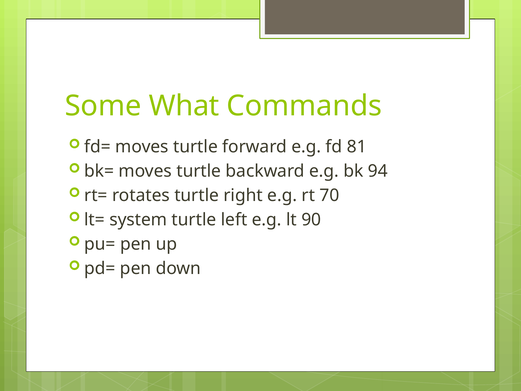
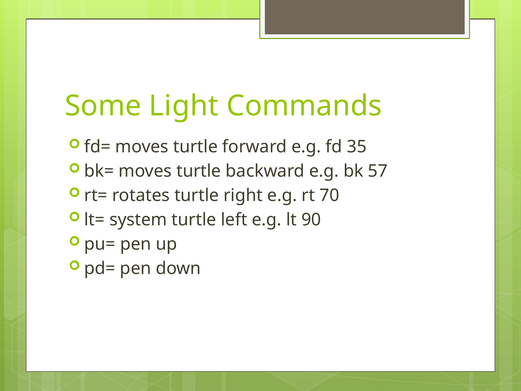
What: What -> Light (184, 106)
81: 81 -> 35 (357, 147)
94: 94 -> 57 (378, 171)
